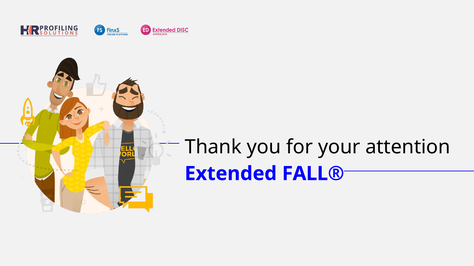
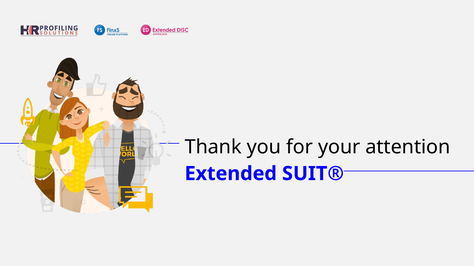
FALL®: FALL® -> SUIT® (313, 174)
